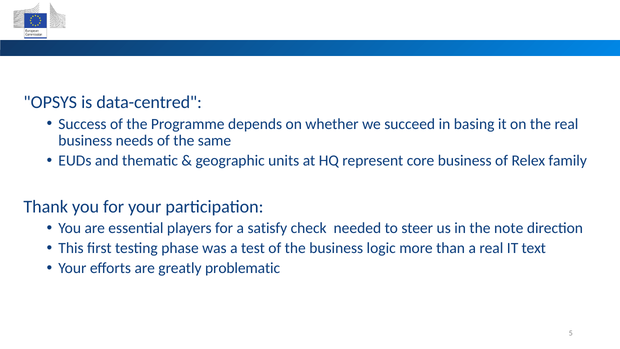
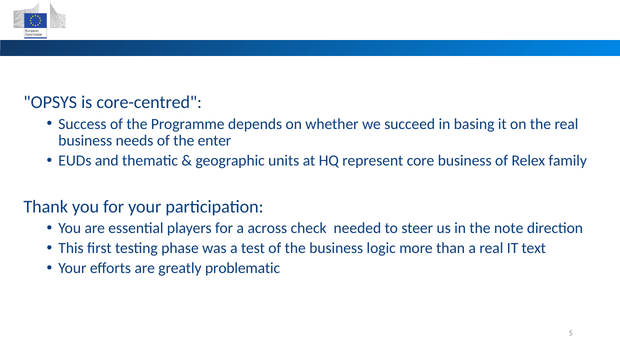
data-centred: data-centred -> core-centred (149, 102)
same: same -> enter (214, 141)
satisfy: satisfy -> across (267, 228)
